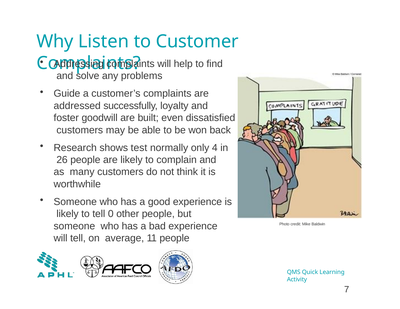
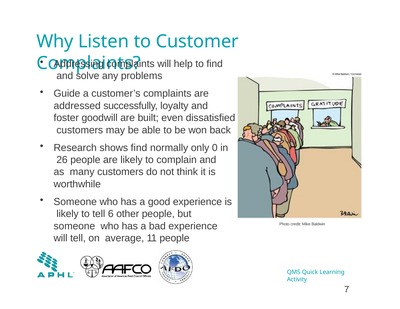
shows test: test -> find (139, 148)
4: 4 -> 0 (215, 148)
0: 0 -> 6 (111, 214)
